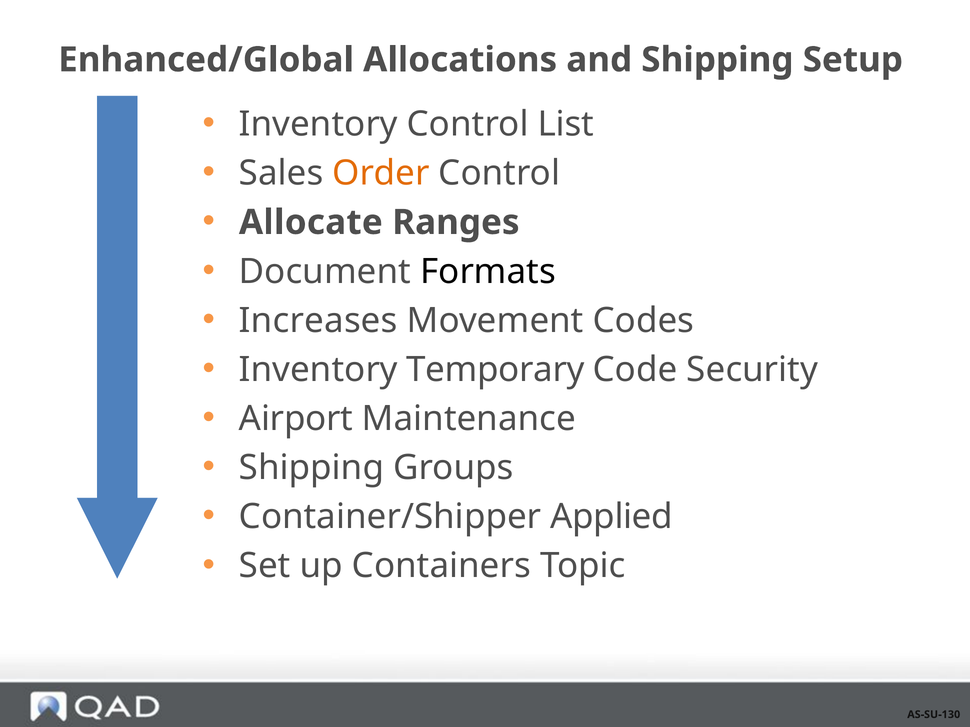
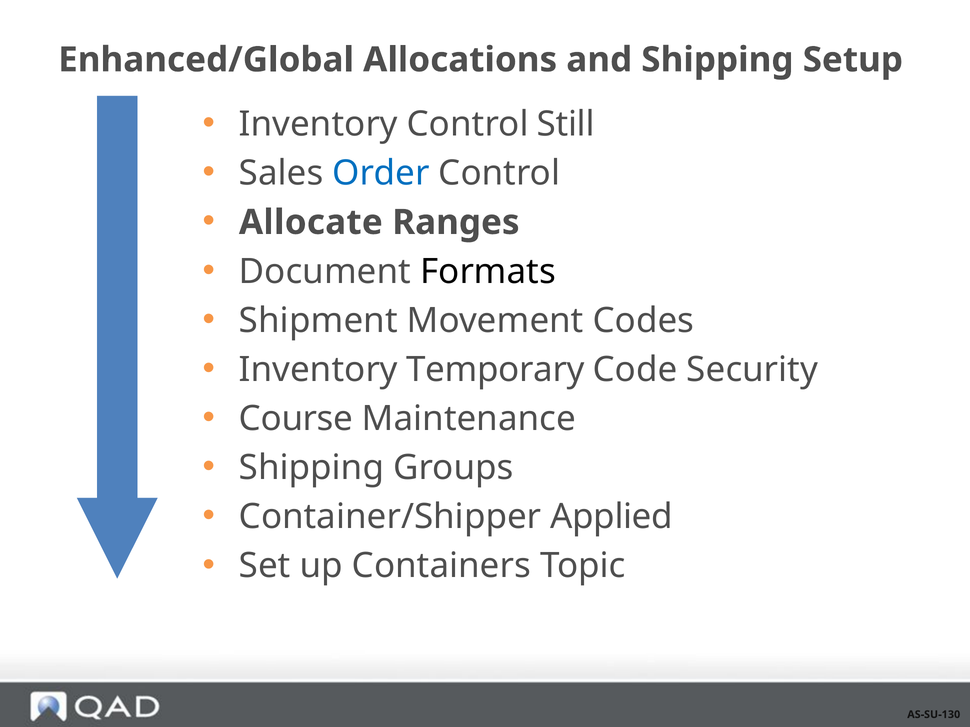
List: List -> Still (566, 124)
Order colour: orange -> blue (381, 173)
Increases: Increases -> Shipment (318, 321)
Airport: Airport -> Course (296, 419)
